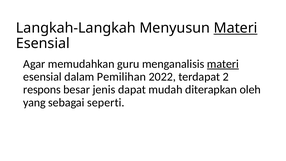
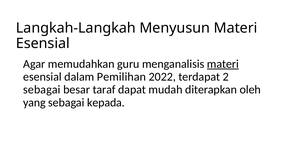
Materi underline: present -> none (236, 28)
respons: respons -> sebagai (42, 90)
jenis: jenis -> taraf (104, 90)
seperti: seperti -> kepada (106, 102)
